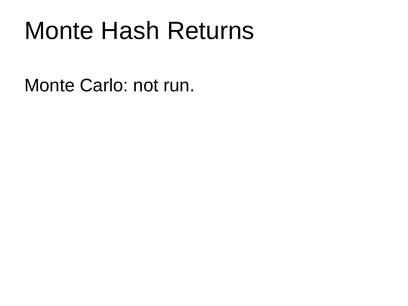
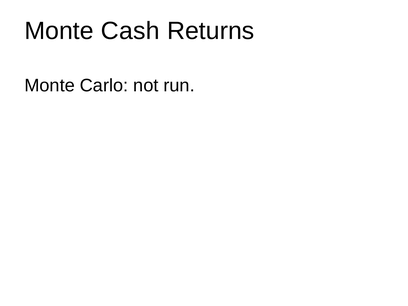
Hash: Hash -> Cash (130, 31)
